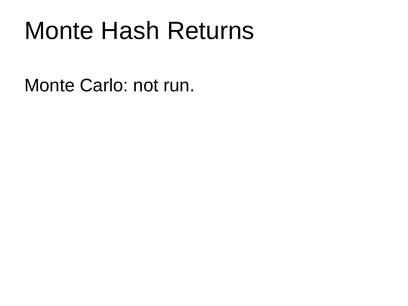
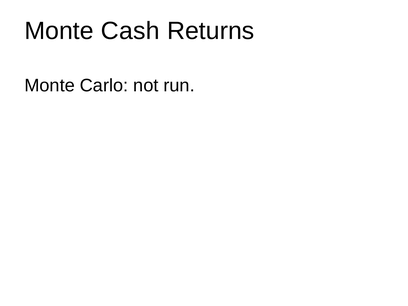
Hash: Hash -> Cash (130, 31)
